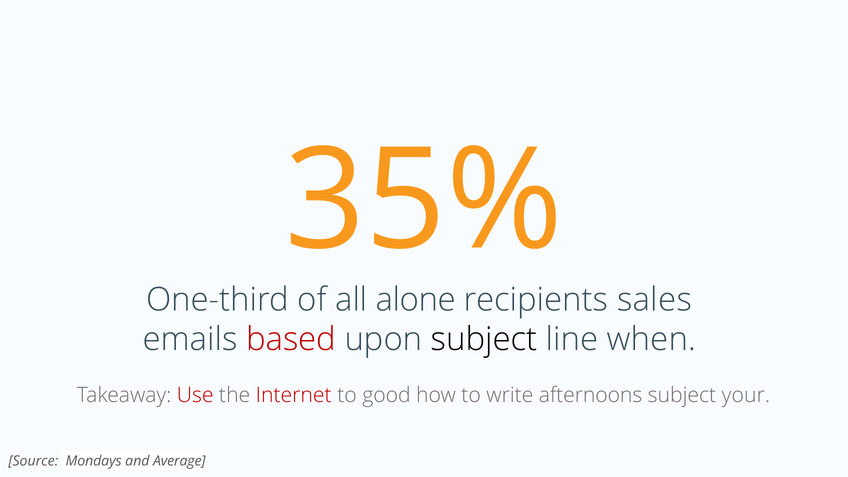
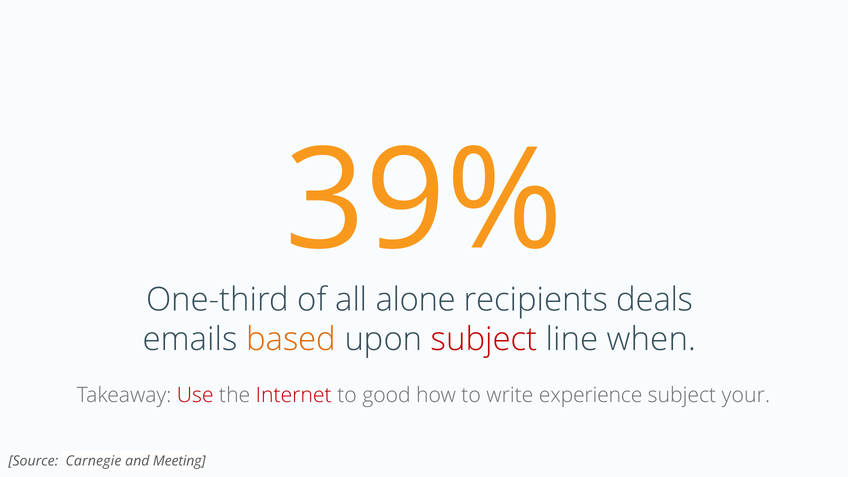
35%: 35% -> 39% (424, 201)
sales: sales -> deals (655, 300)
based colour: red -> orange (291, 339)
subject colour: black -> red (484, 339)
afternoons: afternoons -> experience (591, 395)
Mondays: Mondays -> Carnegie (93, 461)
Average: Average -> Meeting (179, 461)
